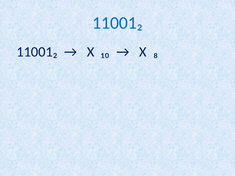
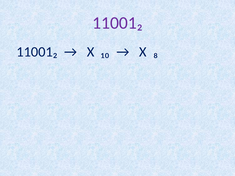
11001₂ colour: blue -> purple (117, 23)
